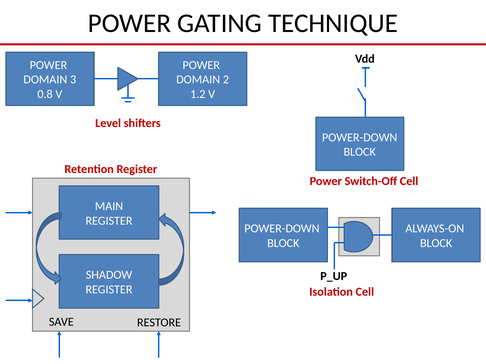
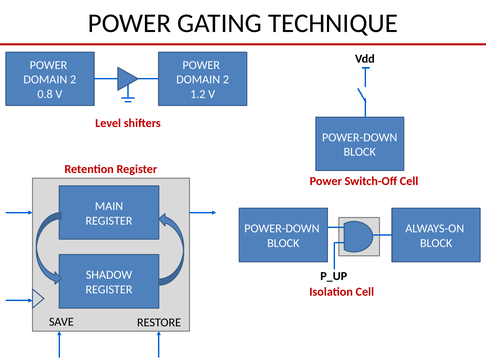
3: 3 -> 2 (73, 80)
